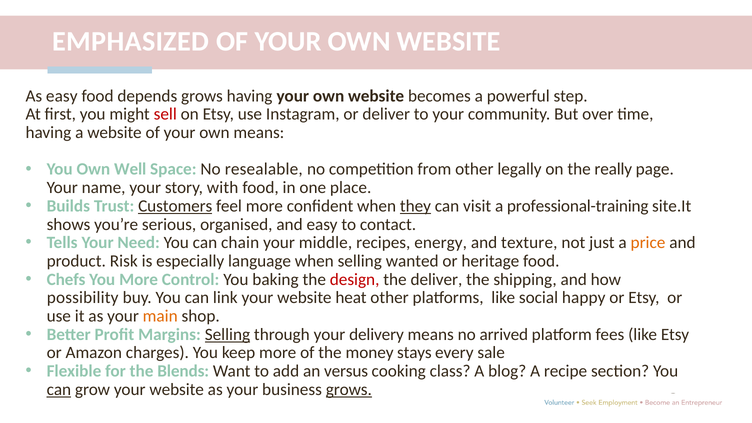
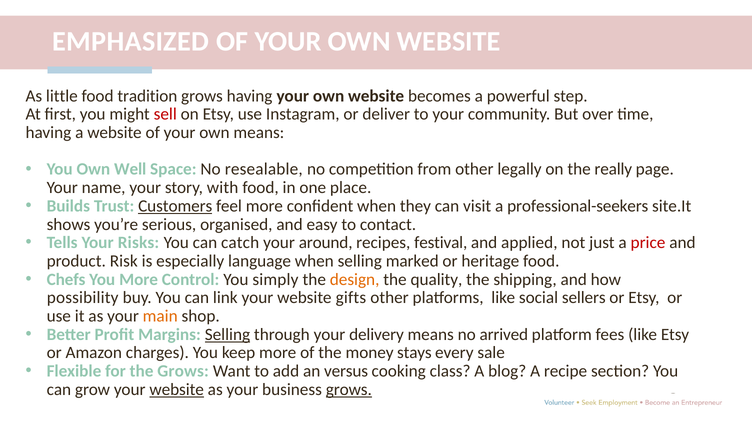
As easy: easy -> little (62, 96)
depends: depends -> tradition (147, 96)
they underline: present -> none (415, 206)
professional-training: professional-training -> professional-seekers (578, 206)
Need: Need -> Risks (138, 243)
chain: chain -> catch (240, 243)
middle: middle -> around (326, 243)
energy: energy -> festival (441, 243)
texture: texture -> applied (529, 243)
price colour: orange -> red (648, 243)
wanted: wanted -> marked (412, 261)
baking: baking -> simply (275, 279)
design colour: red -> orange (355, 279)
the deliver: deliver -> quality (436, 279)
heat: heat -> gifts (351, 298)
happy: happy -> sellers (584, 298)
the Blends: Blends -> Grows (183, 371)
can underline: present -> none (59, 389)
website underline: none -> present (177, 389)
